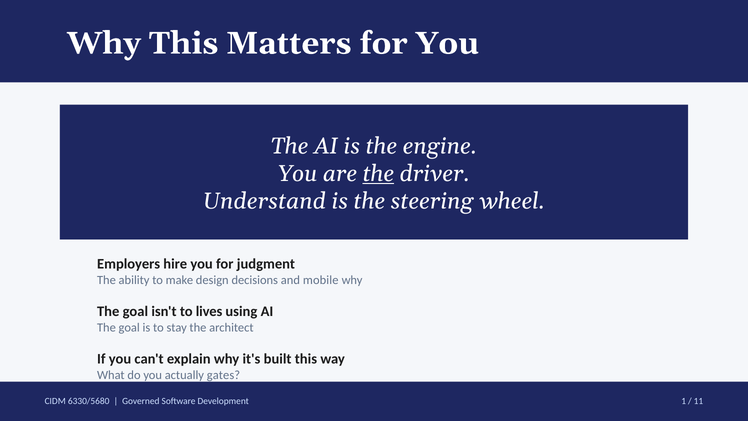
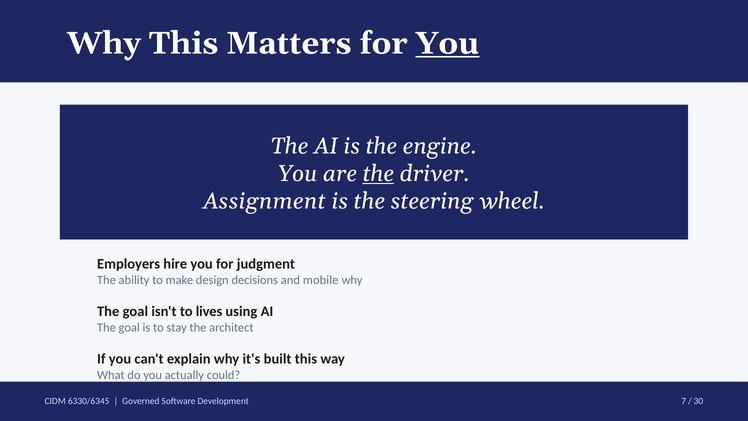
You underline: none -> present (447, 43)
Understand: Understand -> Assignment (264, 201)
gates: gates -> could (224, 375)
6330/5680: 6330/5680 -> 6330/6345 (89, 401)
1: 1 -> 7 (684, 401)
11: 11 -> 30 (698, 401)
